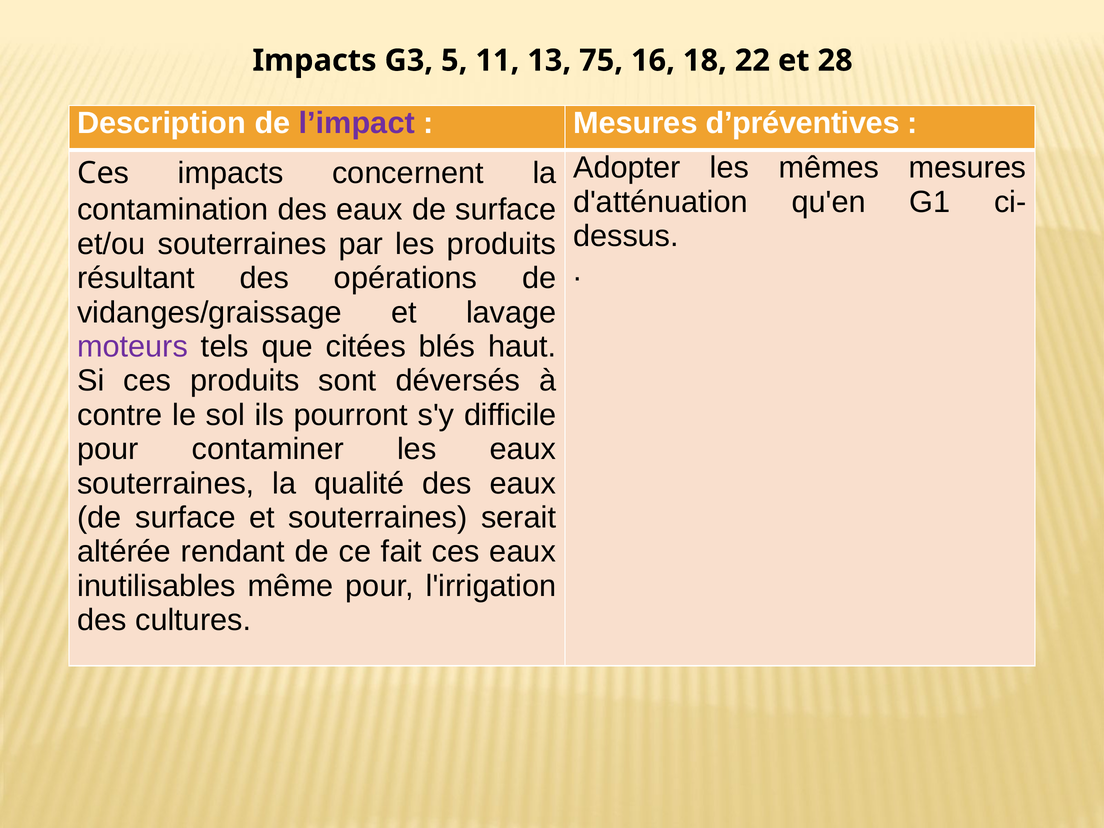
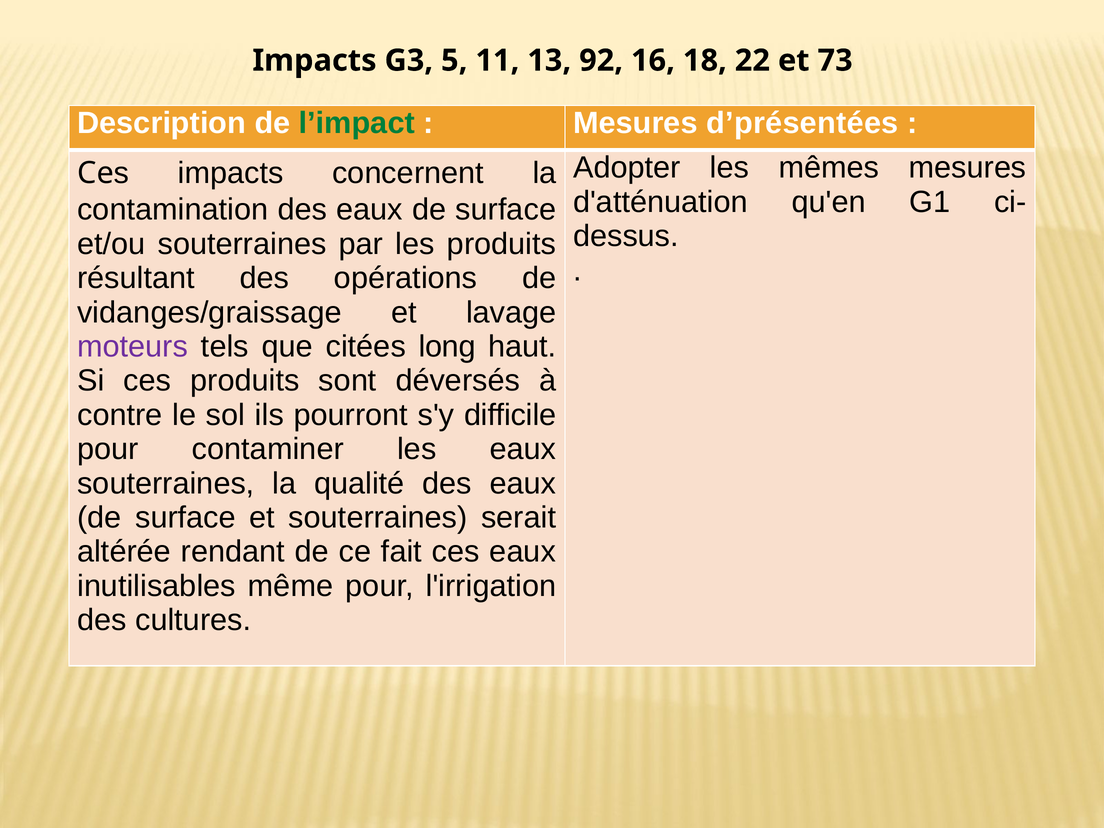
75: 75 -> 92 (601, 61)
28: 28 -> 73 (835, 61)
l’impact colour: purple -> green (357, 123)
d’préventives: d’préventives -> d’présentées (802, 123)
blés: blés -> long (447, 347)
